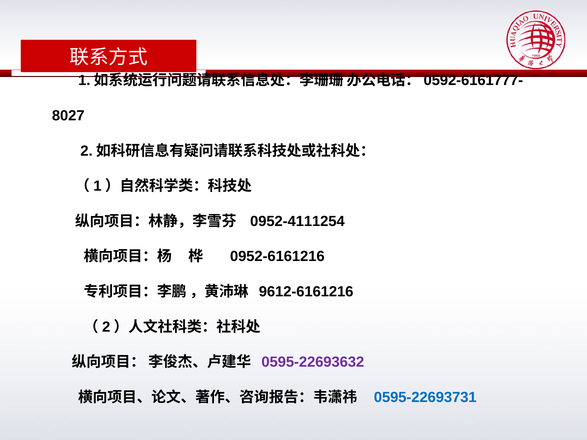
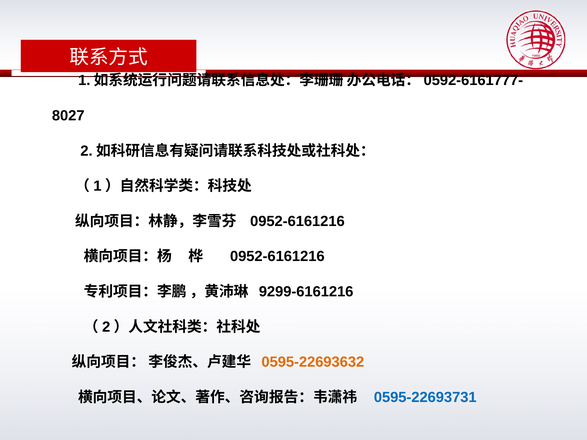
0952-4111254: 0952-4111254 -> 0952-6161216 (297, 221)
9612-6161216: 9612-6161216 -> 9299-6161216 (306, 292)
0595-22693632 colour: purple -> orange (313, 362)
